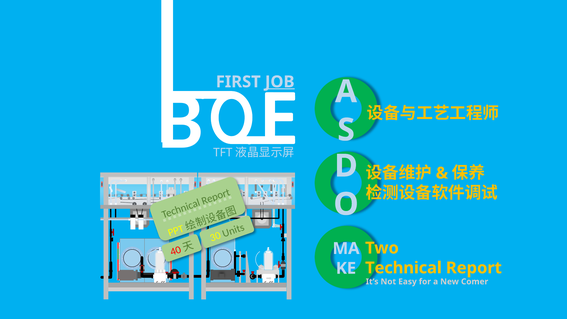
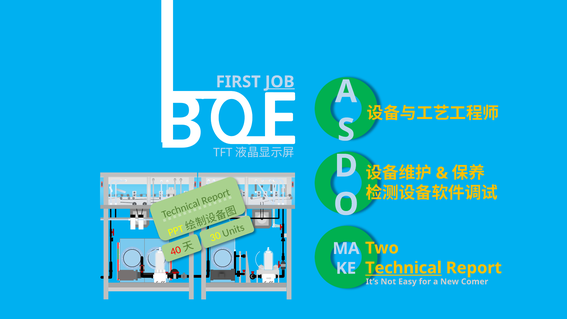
Technical underline: none -> present (403, 268)
